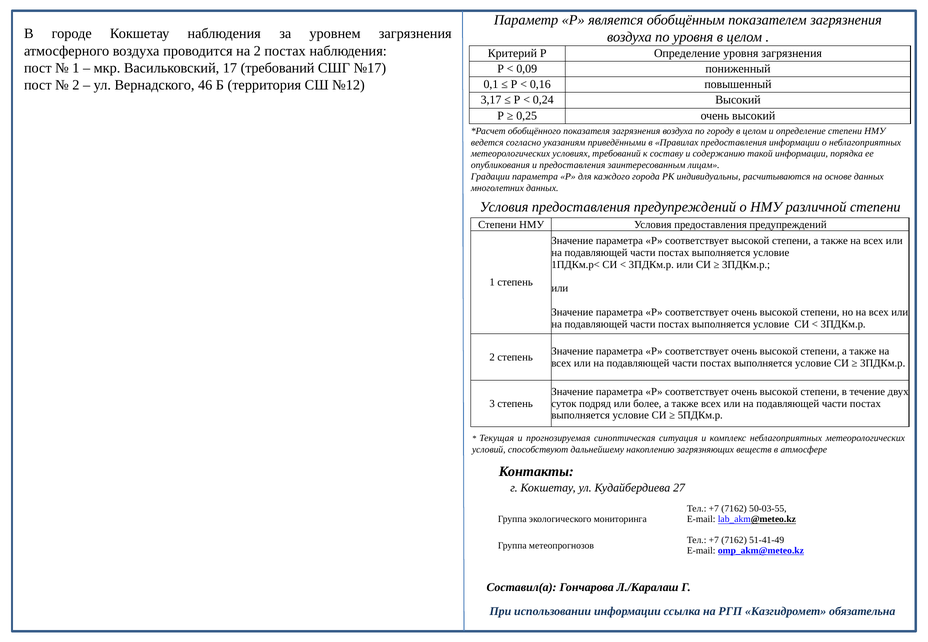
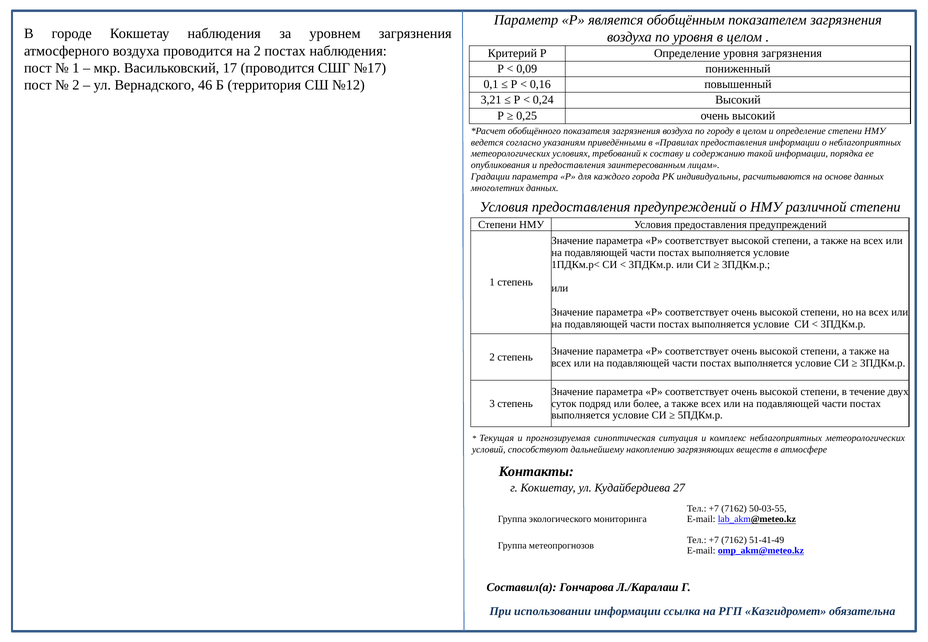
17 требований: требований -> проводится (278, 68)
3,17: 3,17 -> 3,21 (491, 100)
